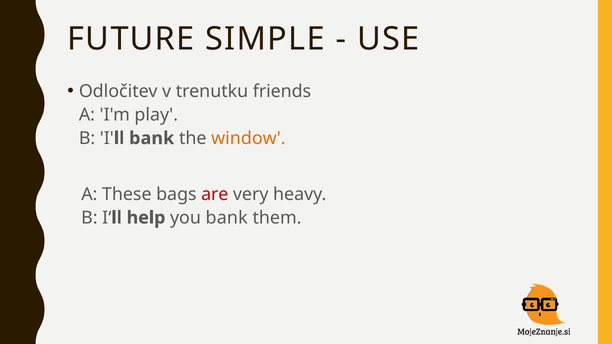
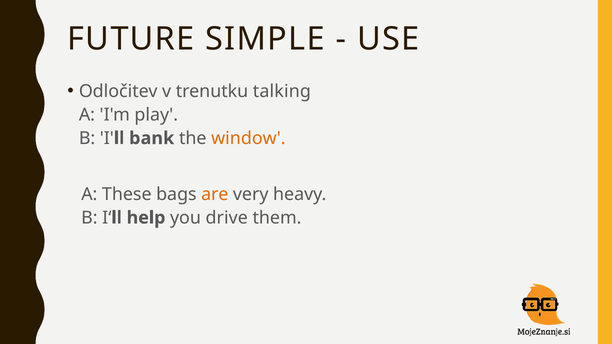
friends: friends -> talking (282, 91)
are colour: red -> orange (215, 194)
you bank: bank -> drive (227, 218)
